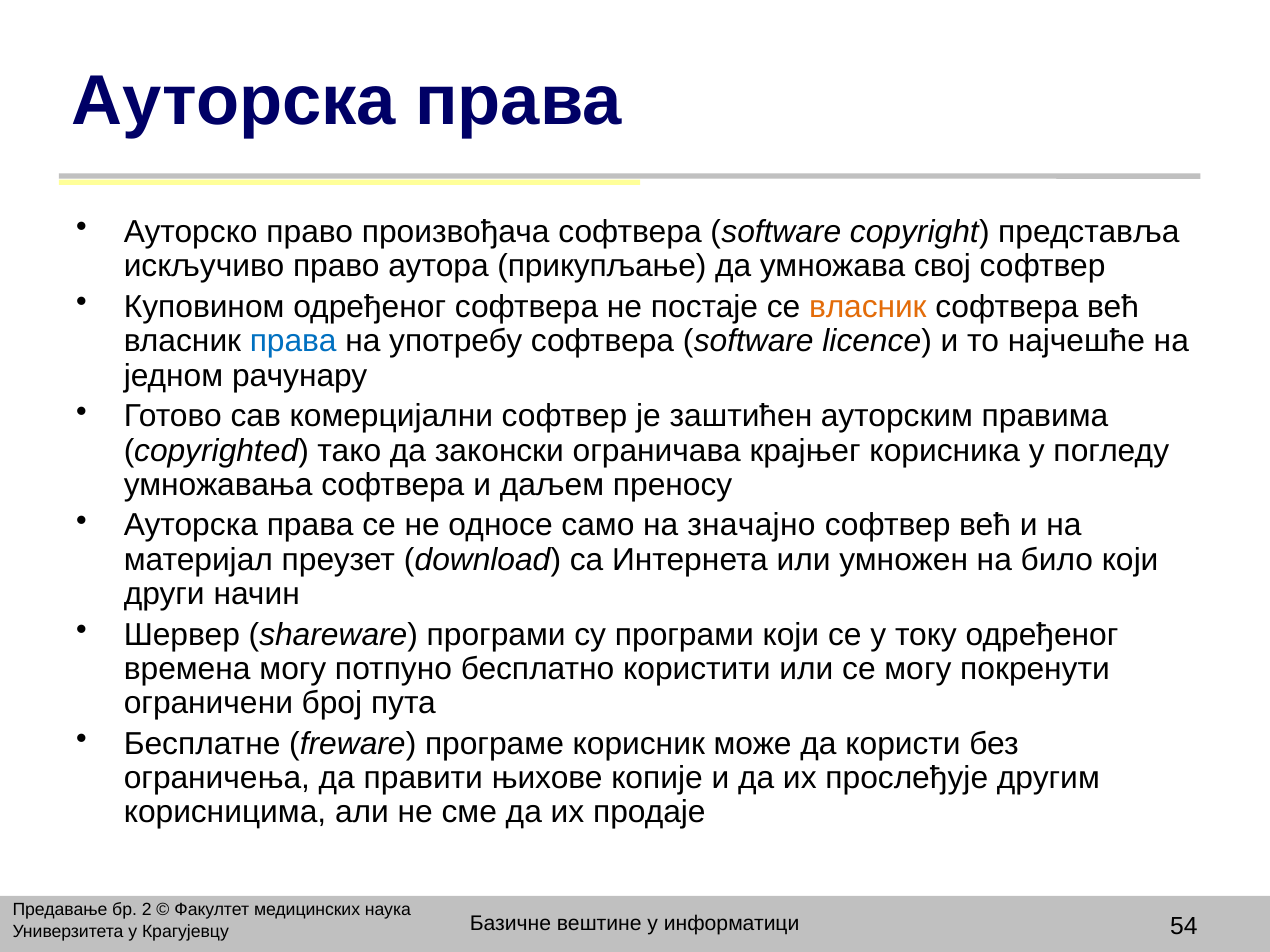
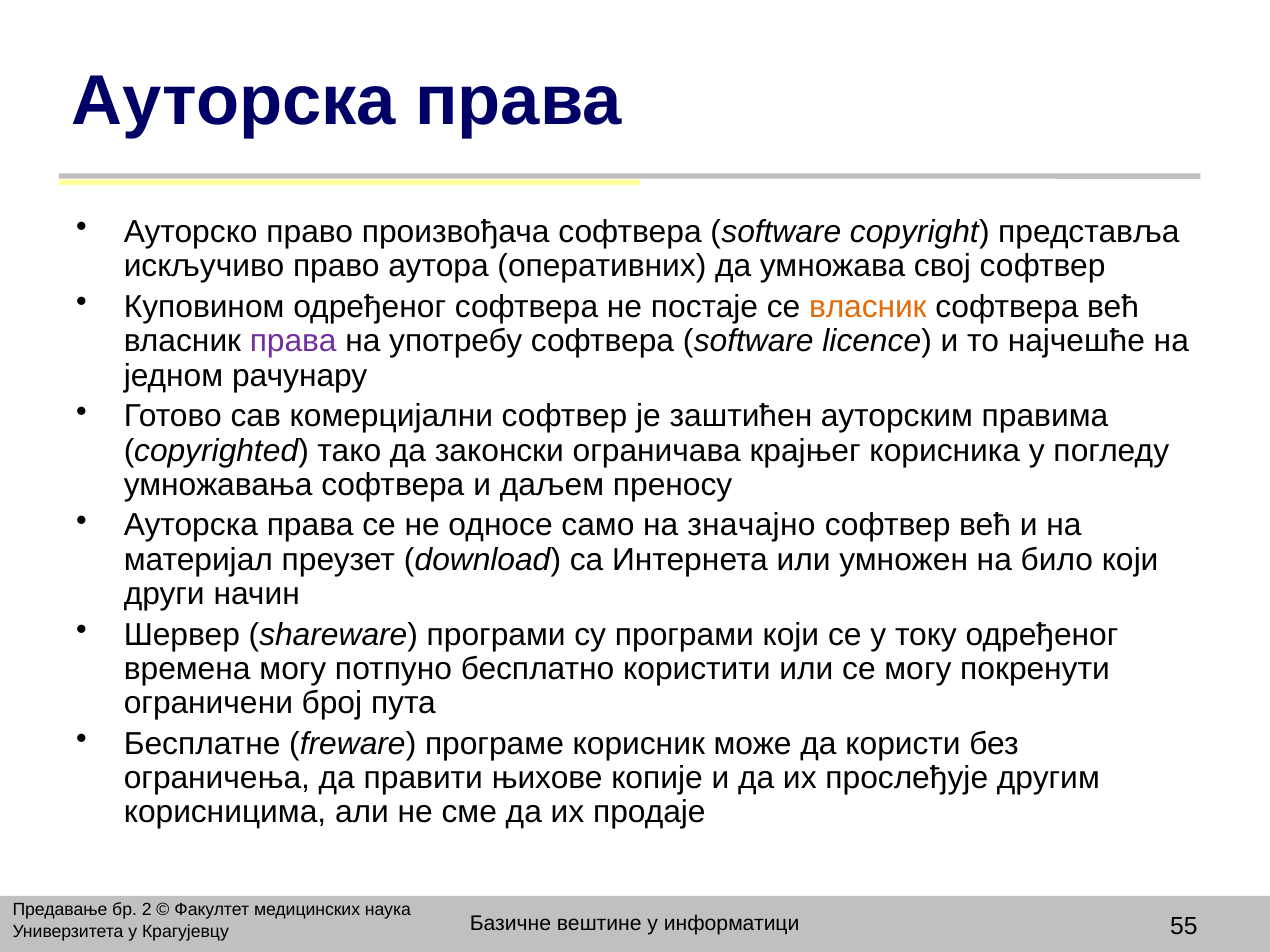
прикупљање: прикупљање -> оперативних (602, 267)
права colour: blue -> purple (293, 342)
54: 54 -> 55 (1184, 926)
